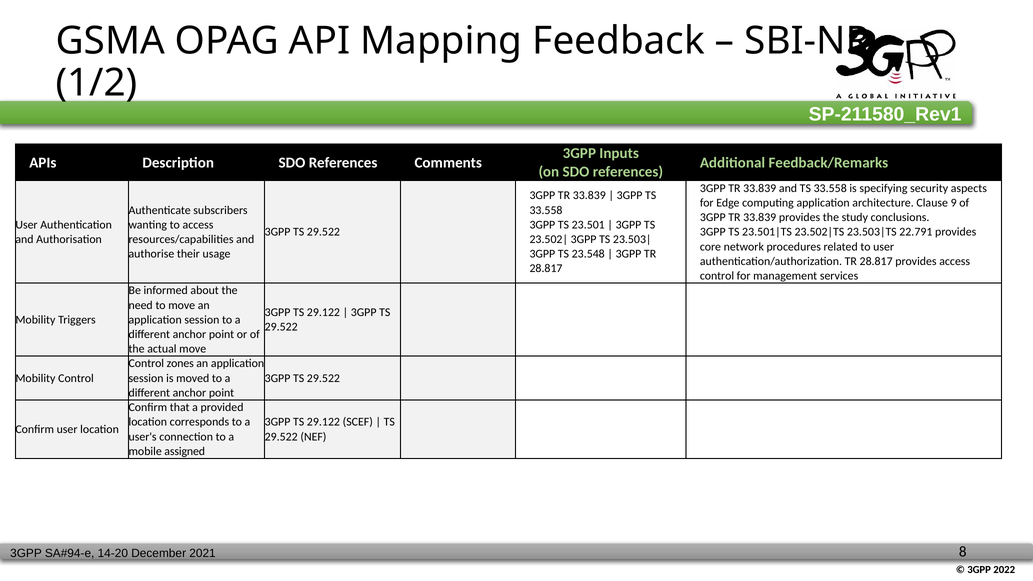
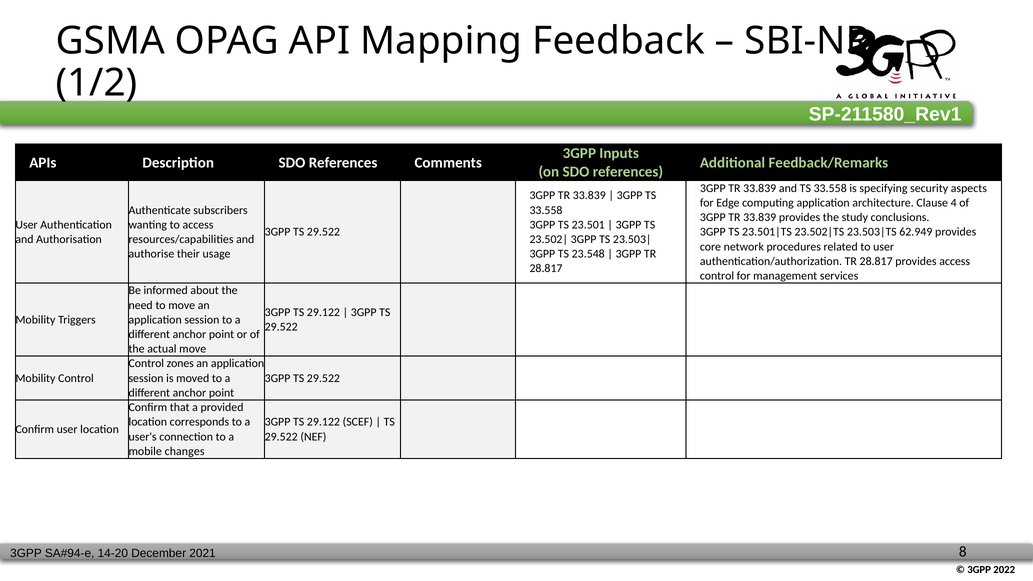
9: 9 -> 4 (954, 203)
22.791: 22.791 -> 62.949 (916, 232)
assigned: assigned -> changes (185, 451)
